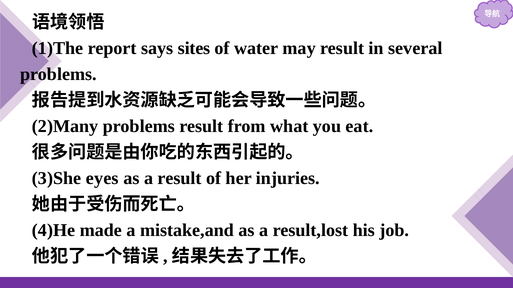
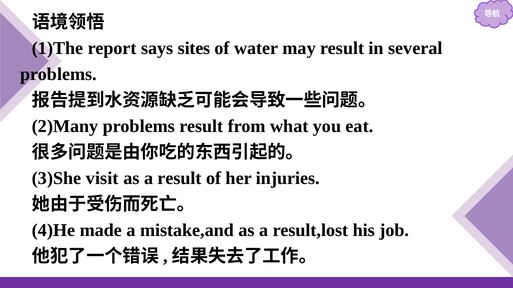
eyes: eyes -> visit (102, 178)
